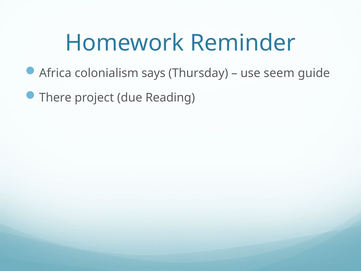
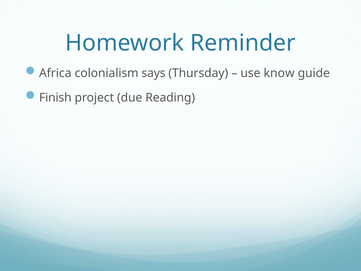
seem: seem -> know (279, 73)
There: There -> Finish (55, 98)
